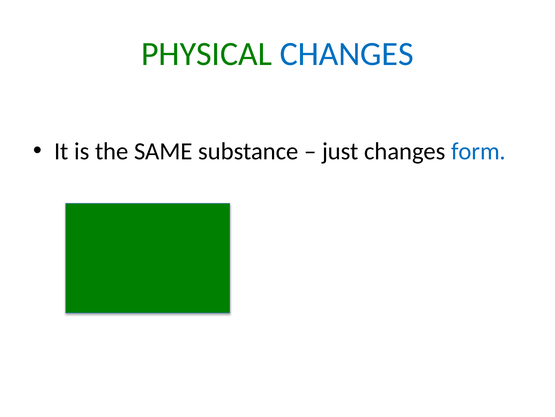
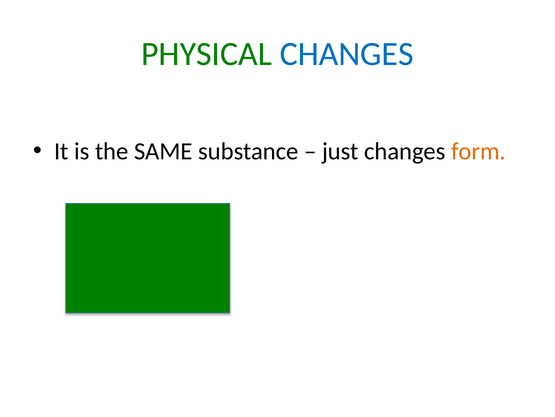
form colour: blue -> orange (479, 151)
